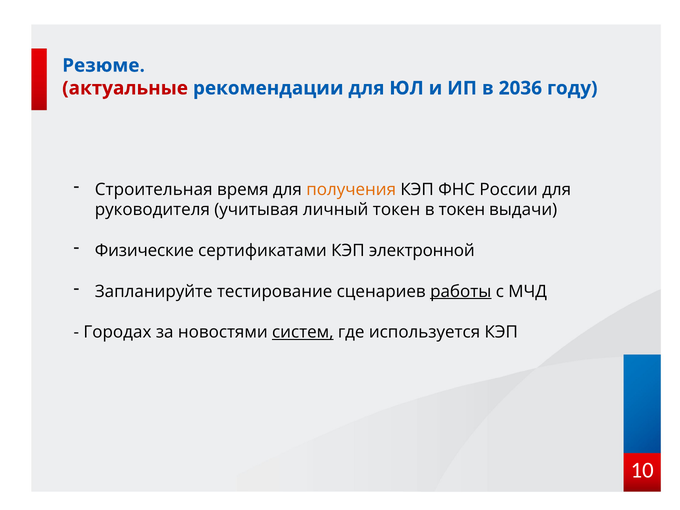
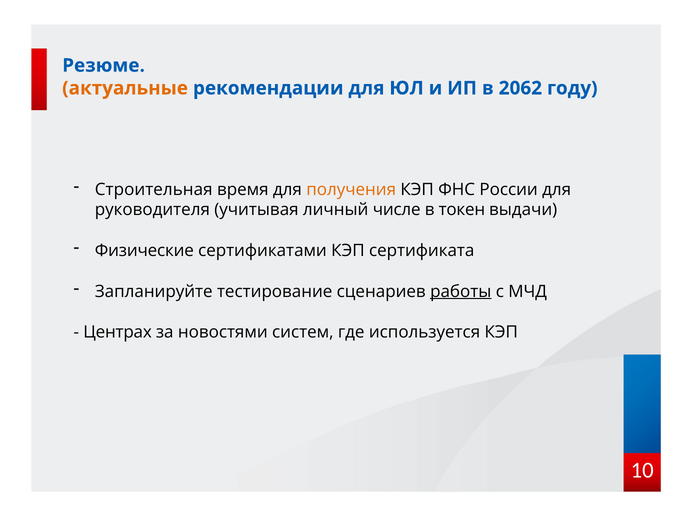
актуальные colour: red -> orange (125, 88)
2036: 2036 -> 2062 (520, 88)
личный токен: токен -> числе (397, 210)
электронной: электронной -> сертификата (422, 251)
Городах: Городах -> Центрах (118, 332)
систем underline: present -> none (303, 332)
